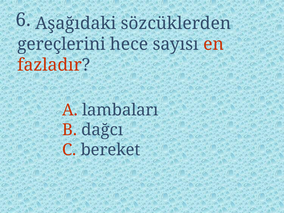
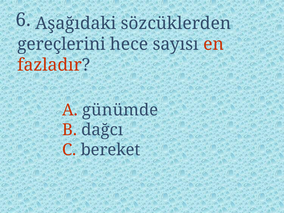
lambaları: lambaları -> günümde (120, 110)
